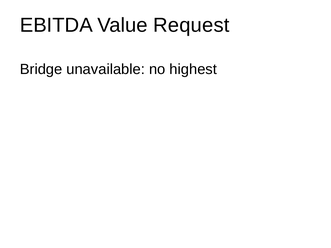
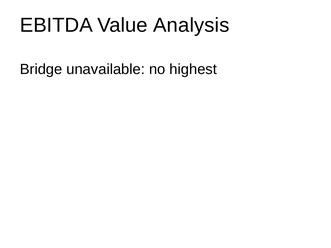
Request: Request -> Analysis (191, 25)
